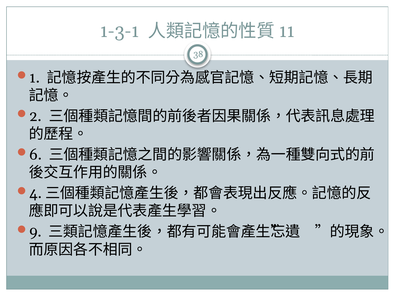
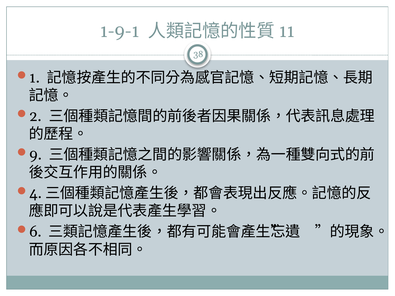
1-3-1: 1-3-1 -> 1-9-1 (120, 31)
6: 6 -> 9 (36, 155)
9: 9 -> 6 (35, 232)
